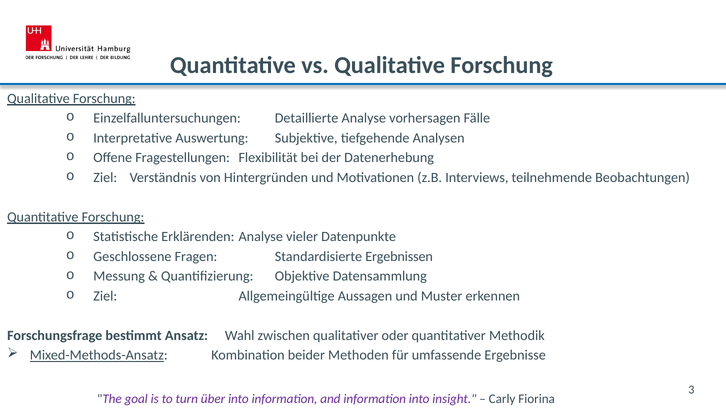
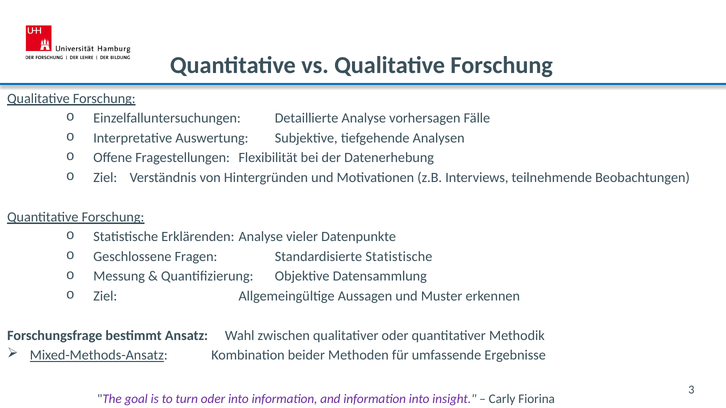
Standardisierte Ergebnissen: Ergebnissen -> Statistische (399, 257)
turn über: über -> oder (213, 399)
